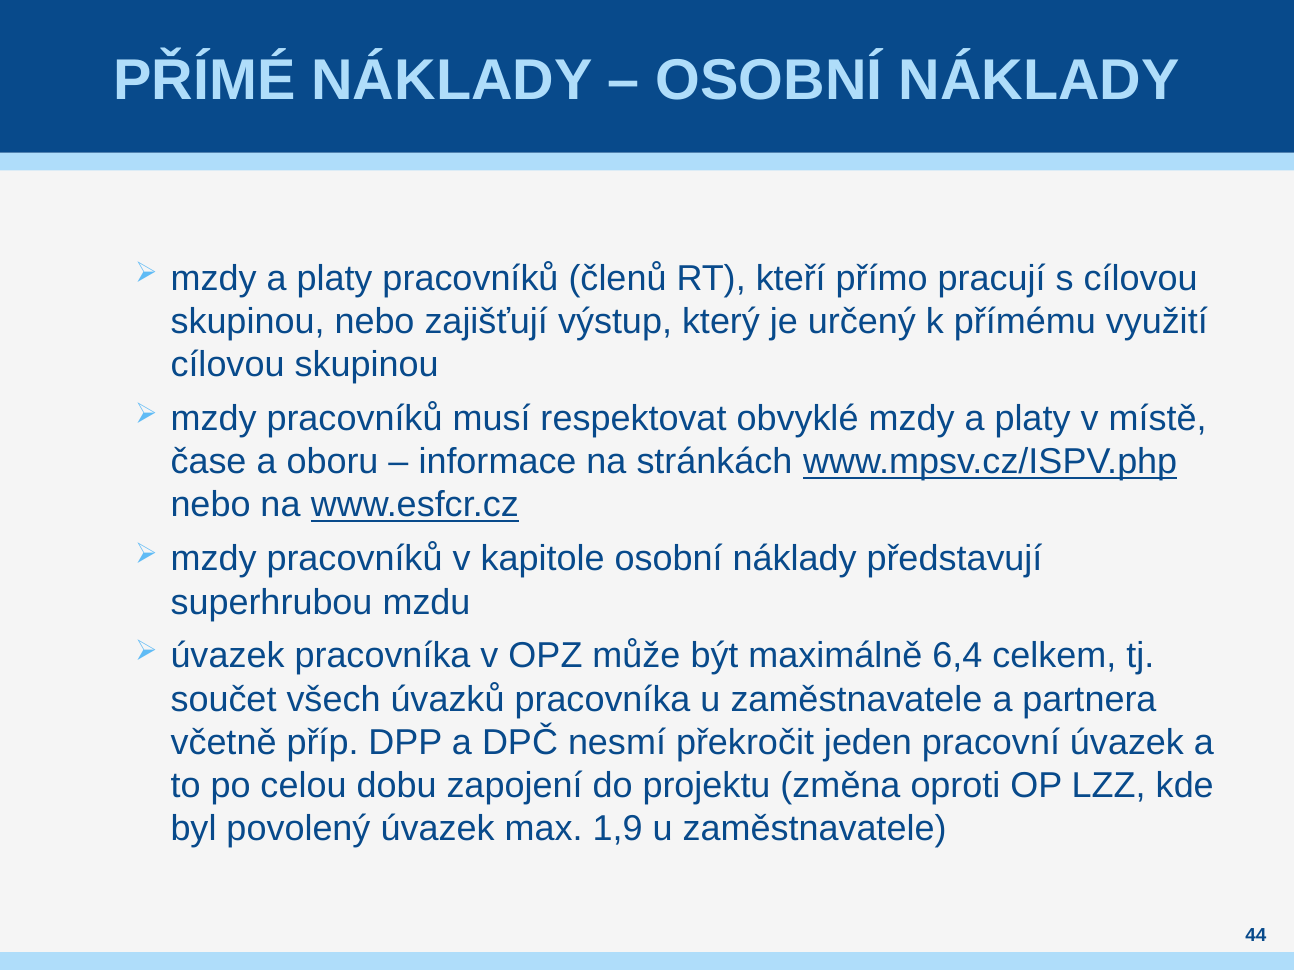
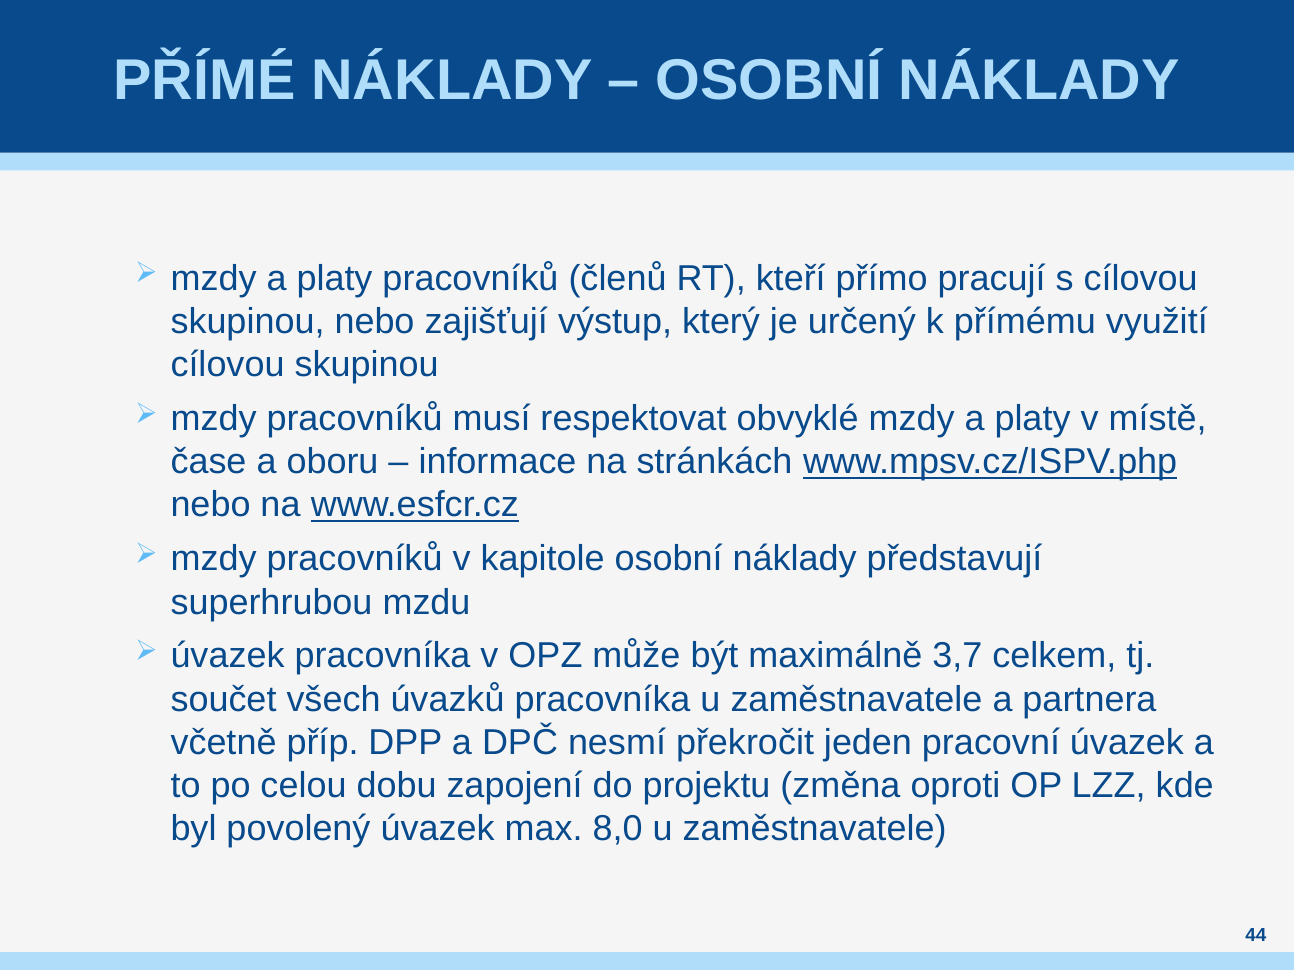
6,4: 6,4 -> 3,7 (957, 656)
1,9: 1,9 -> 8,0 (618, 829)
